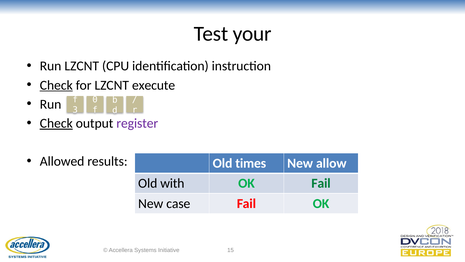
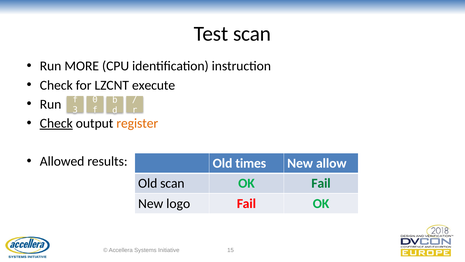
Test your: your -> scan (252, 34)
Run LZCNT: LZCNT -> MORE (82, 66)
Check underline: present -> none (56, 85)
register colour: purple -> orange (137, 123)
Old with: with -> scan (172, 183)
case: case -> logo (178, 203)
